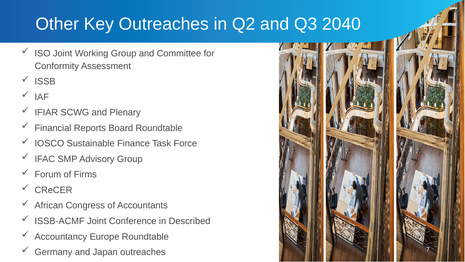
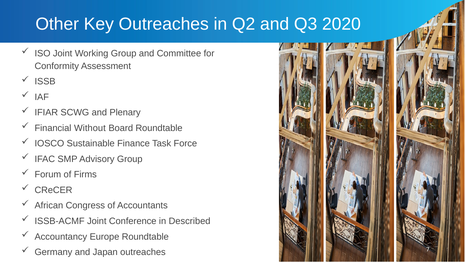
2040: 2040 -> 2020 (341, 24)
Reports: Reports -> Without (90, 128)
